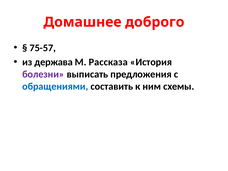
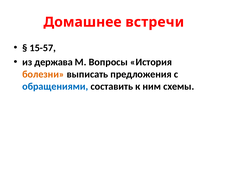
доброго: доброго -> встречи (155, 22)
75-57: 75-57 -> 15-57 (43, 48)
Рассказа: Рассказа -> Вопросы (108, 62)
болезни colour: purple -> orange (43, 74)
